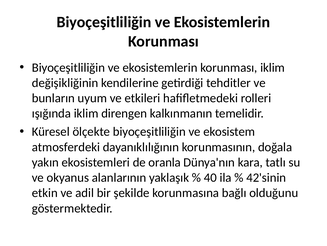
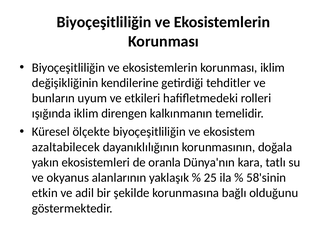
atmosferdeki: atmosferdeki -> azaltabilecek (66, 147)
40: 40 -> 25 (210, 177)
42'sinin: 42'sinin -> 58'sinin (266, 177)
